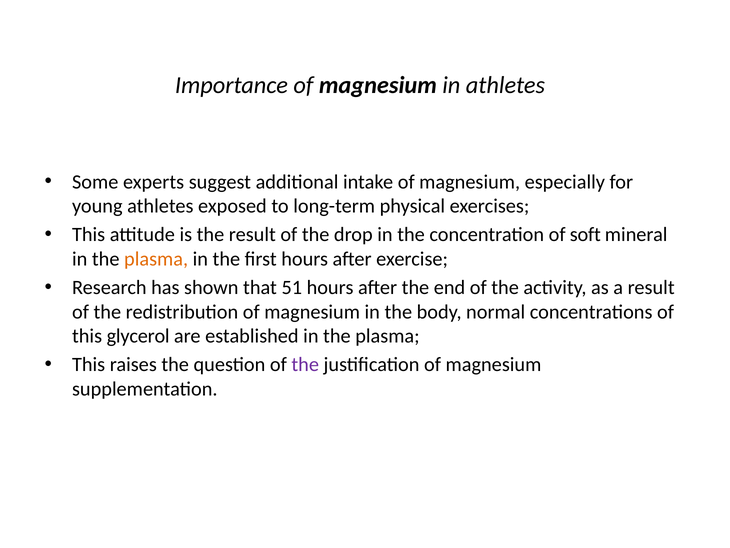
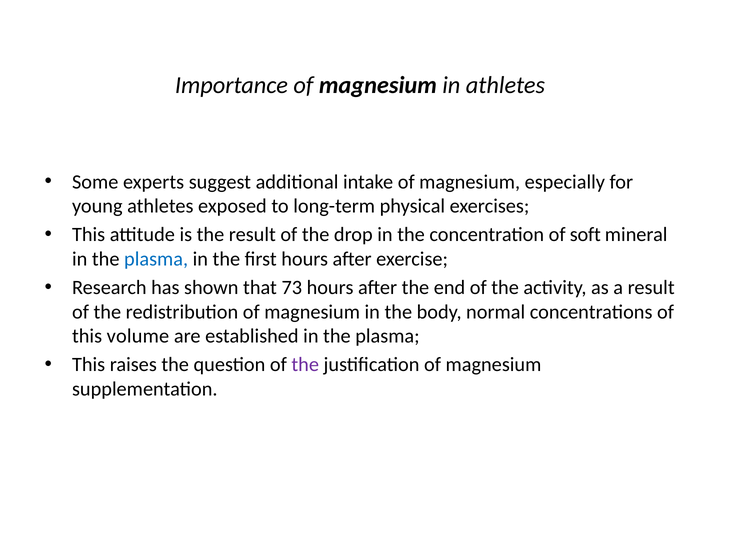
plasma colour: orange -> blue (156, 259)
51: 51 -> 73 (292, 287)
glycerol: glycerol -> volume (138, 336)
